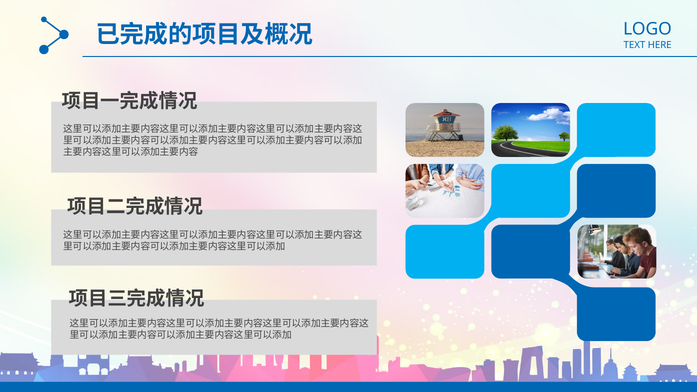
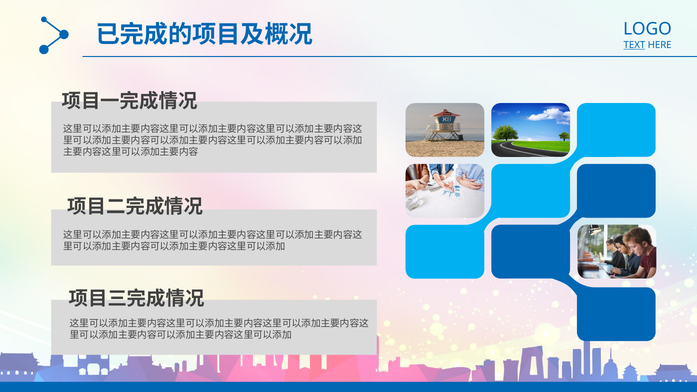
TEXT underline: none -> present (634, 45)
